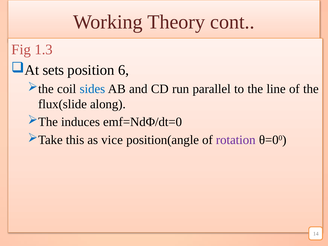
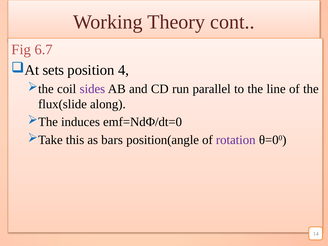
1.3: 1.3 -> 6.7 (44, 50)
6: 6 -> 4 (124, 70)
sides colour: blue -> purple (92, 89)
vice: vice -> bars (112, 140)
